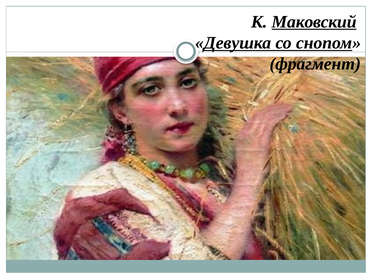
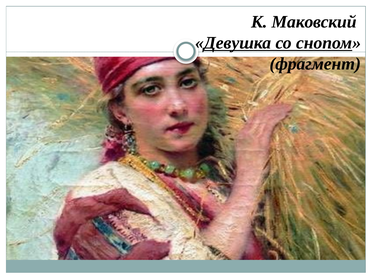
Маковский underline: present -> none (314, 22)
